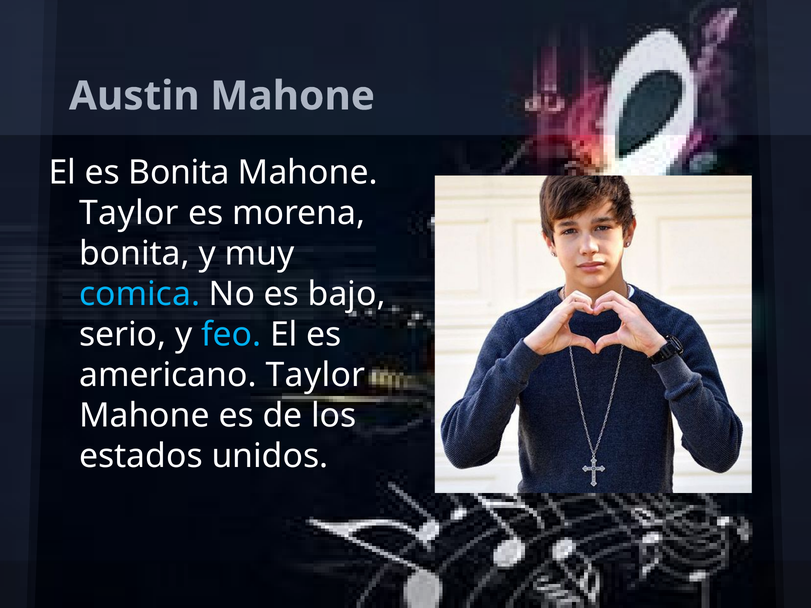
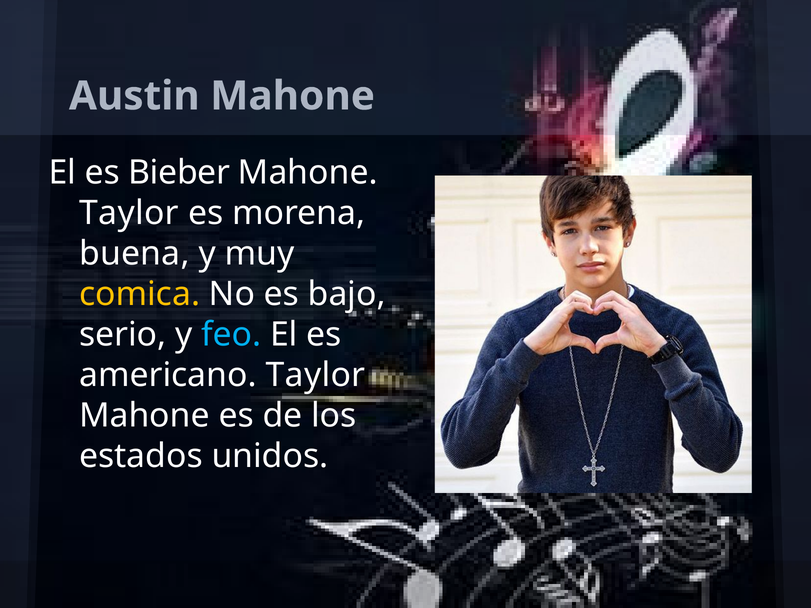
es Bonita: Bonita -> Bieber (179, 173)
bonita: bonita -> buena (134, 254)
comica colour: light blue -> yellow (140, 294)
